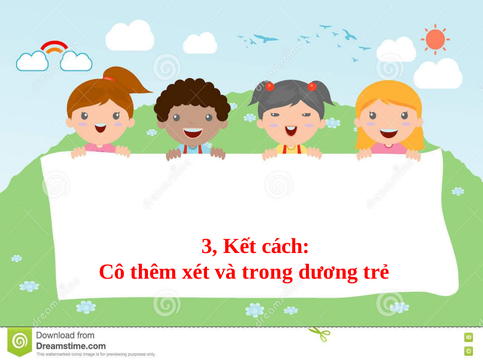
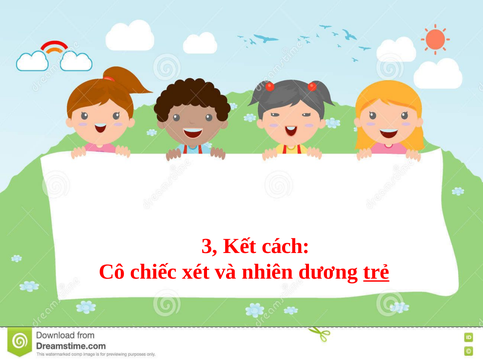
thêm: thêm -> chiếc (154, 272)
trong: trong -> nhiên (267, 272)
trẻ underline: none -> present (376, 272)
